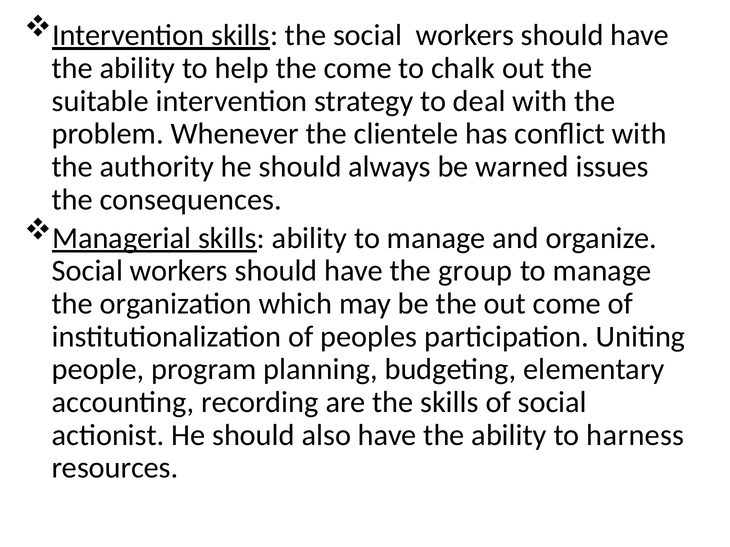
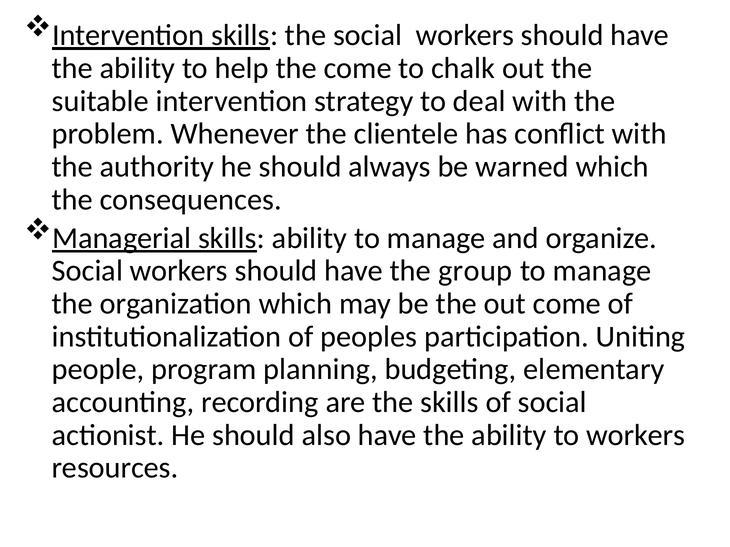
warned issues: issues -> which (612, 167)
to harness: harness -> workers (636, 435)
